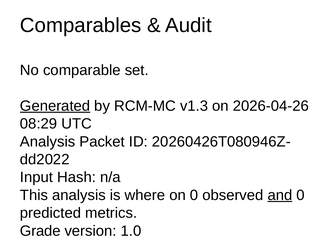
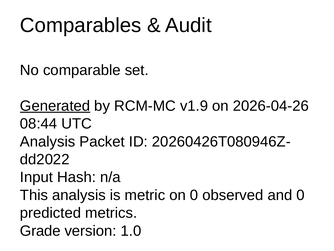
v1.3: v1.3 -> v1.9 (194, 106)
08:29: 08:29 -> 08:44 (39, 123)
where: where -> metric (145, 195)
and underline: present -> none (280, 195)
